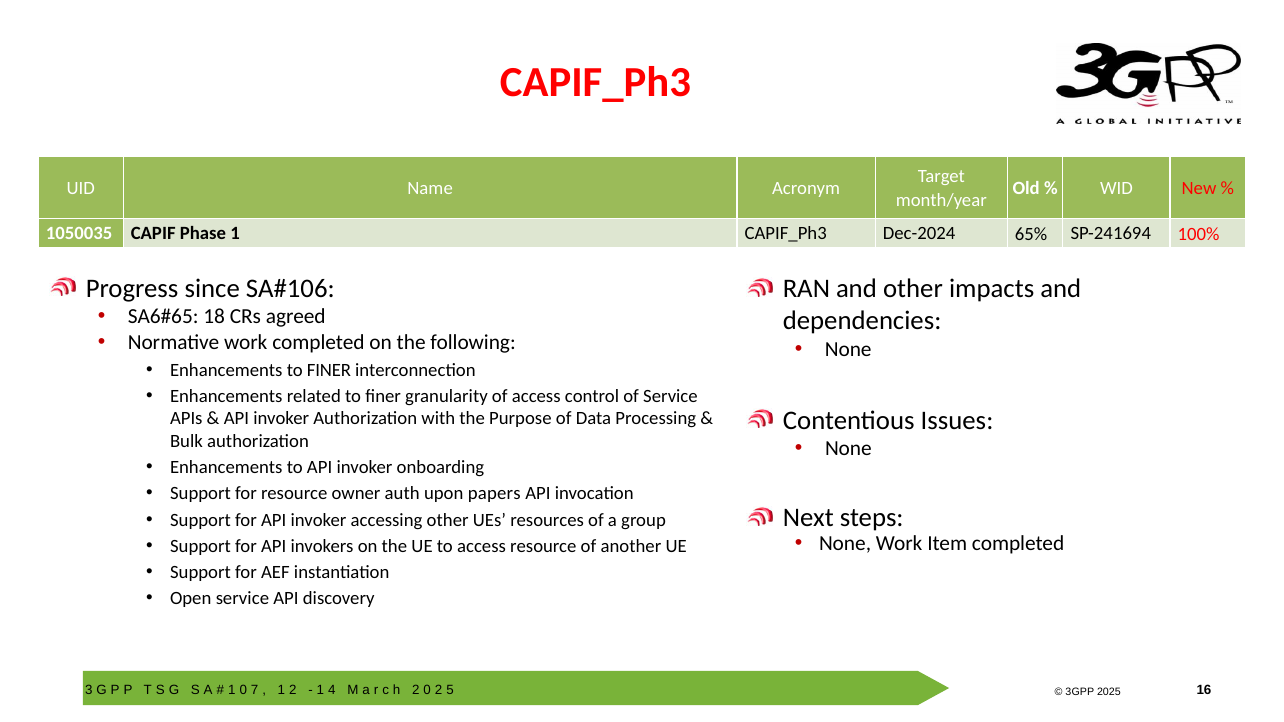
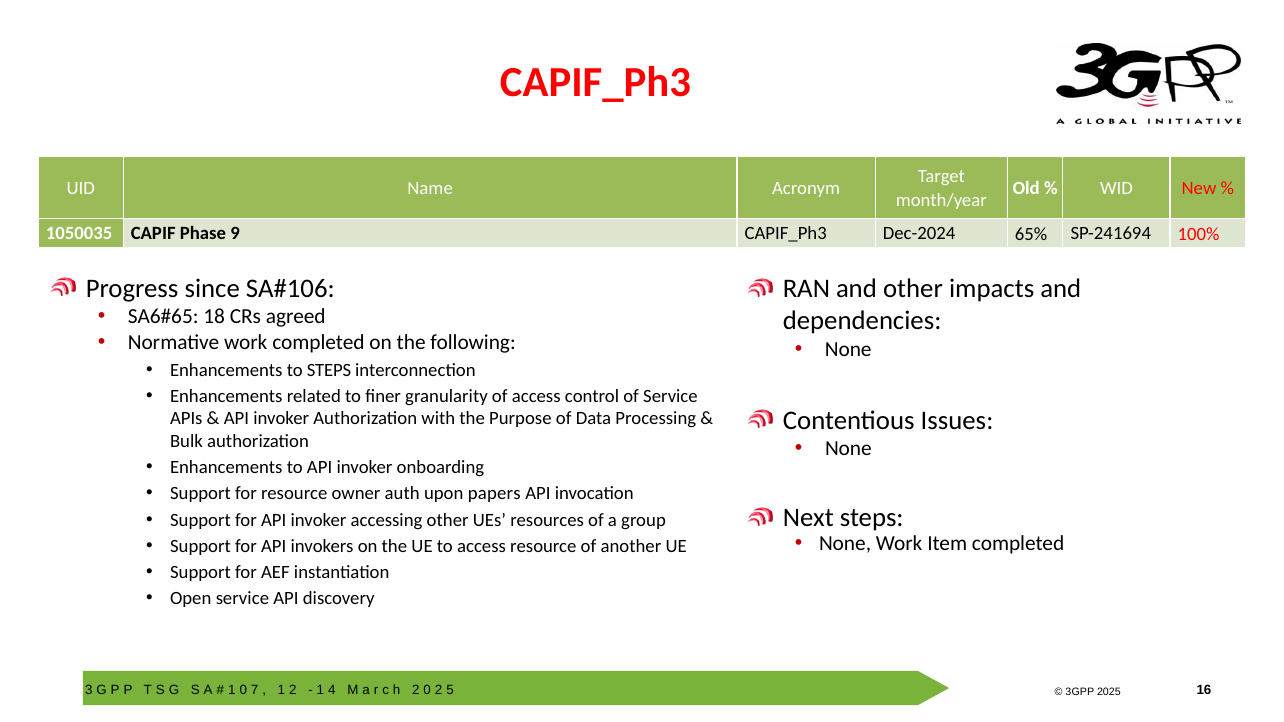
Phase 1: 1 -> 9 (235, 233)
Enhancements to FINER: FINER -> STEPS (329, 370)
